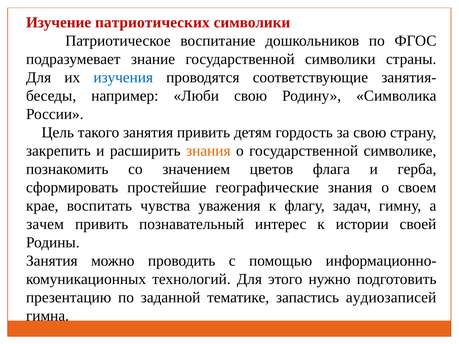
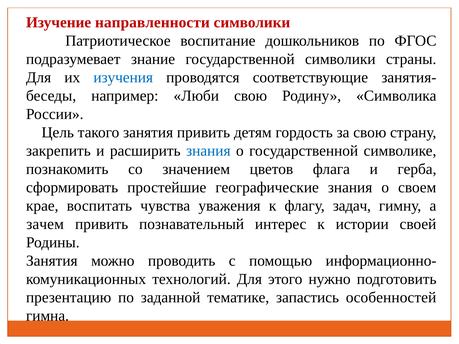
патриотических: патриотических -> направленности (152, 22)
знания colour: orange -> blue (208, 151)
аудиозаписей: аудиозаписей -> особенностей (391, 298)
